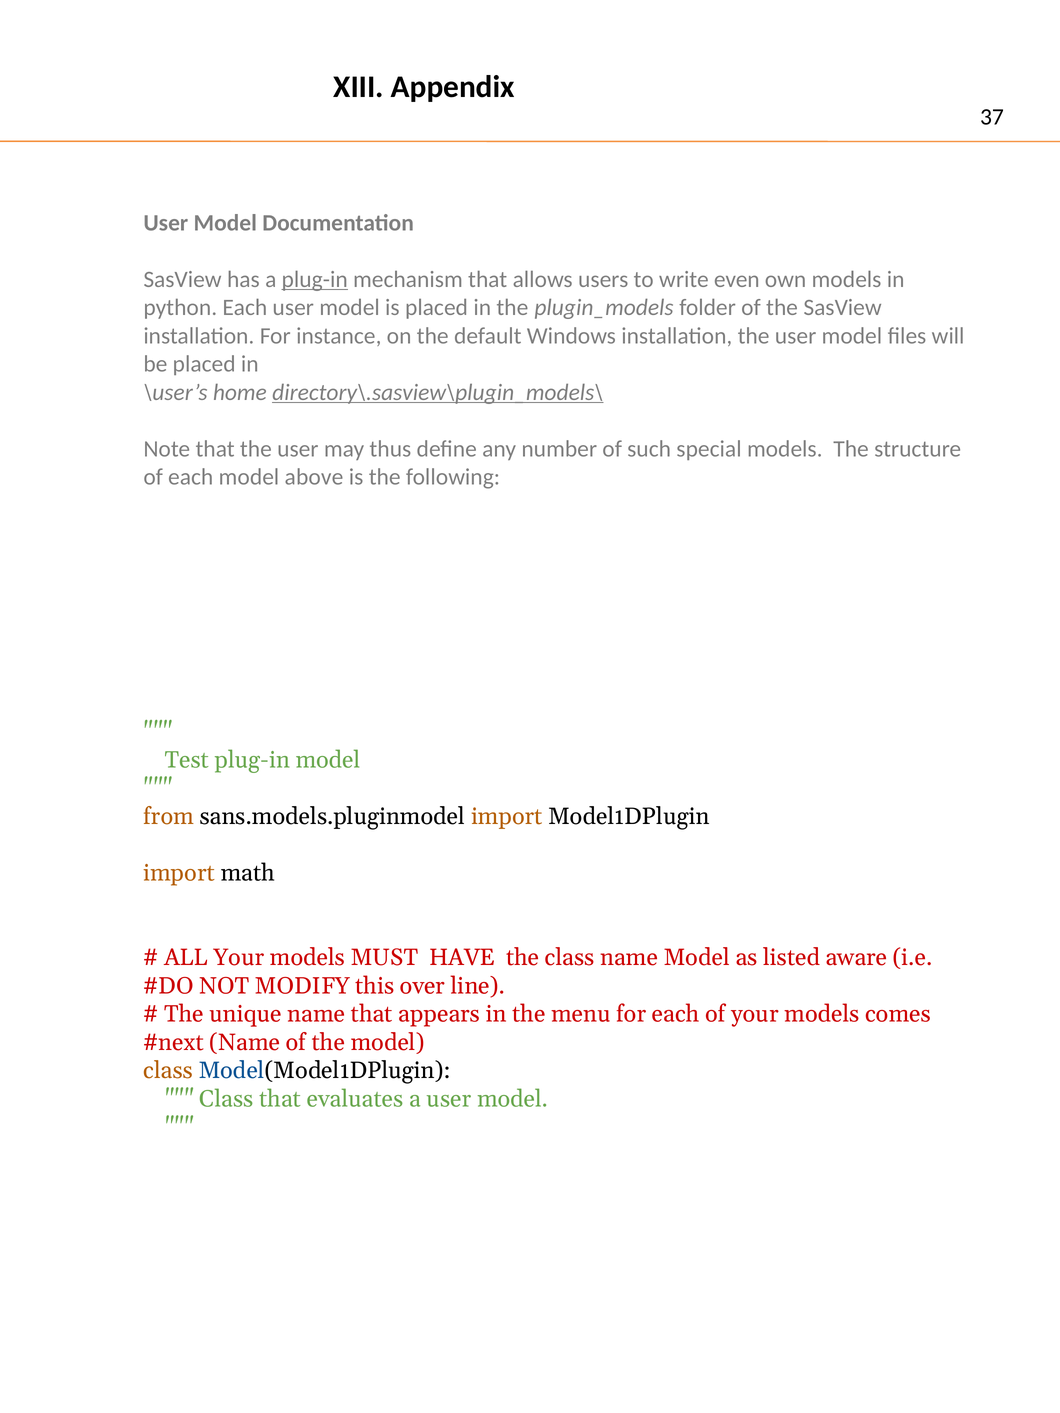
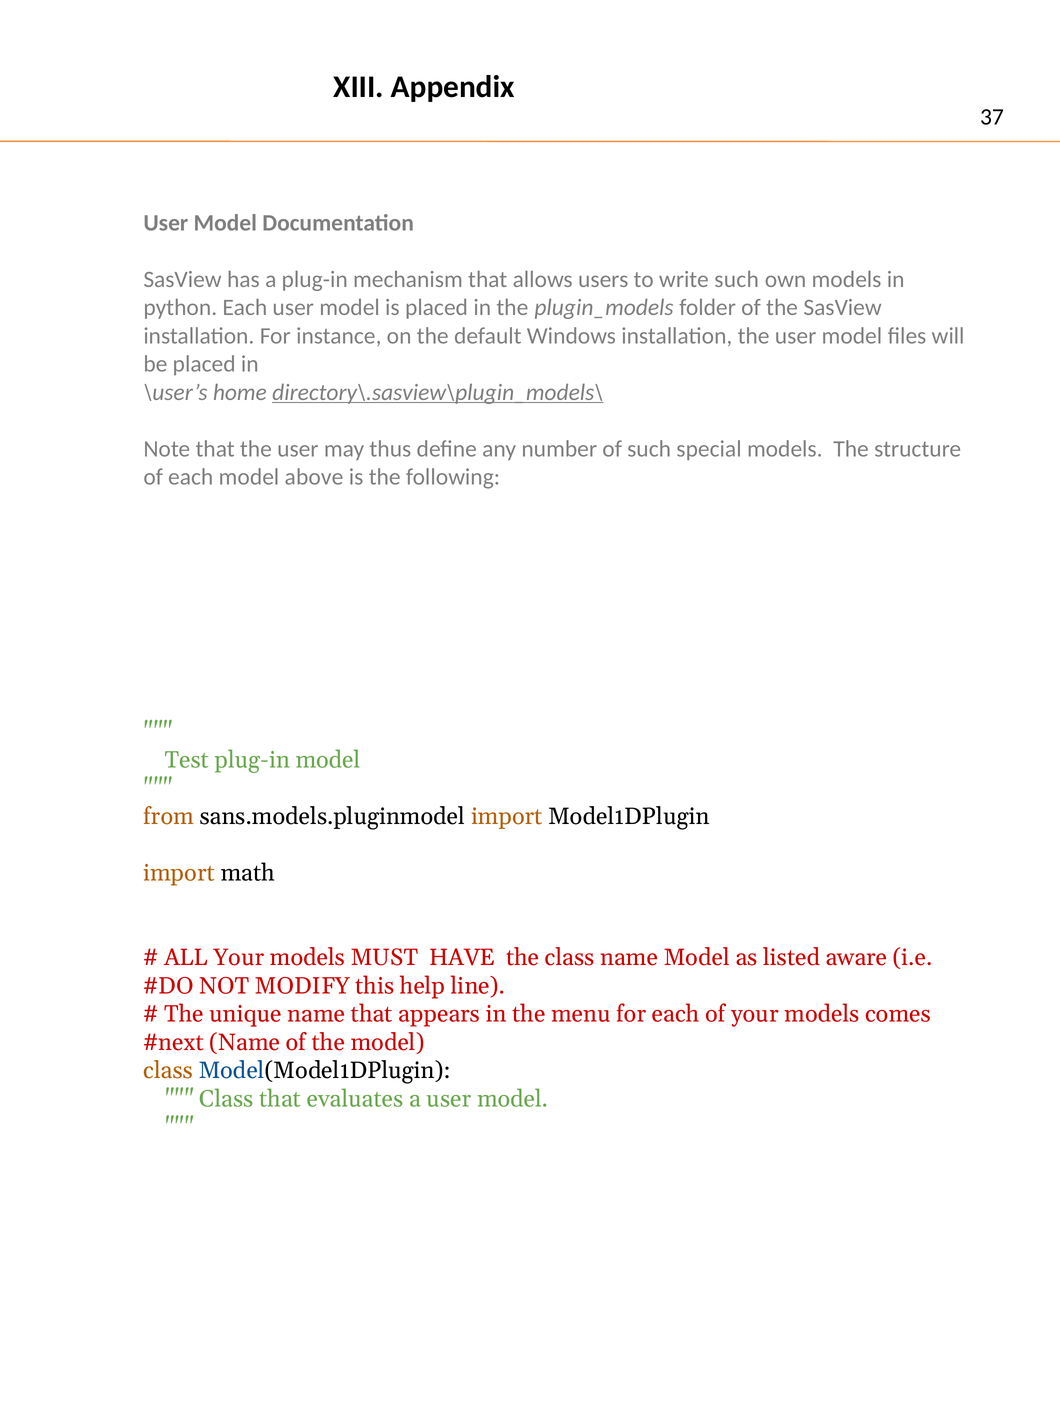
plug-in underline: present -> none (315, 279)
write even: even -> such (737, 279)
over: over -> help (422, 986)
